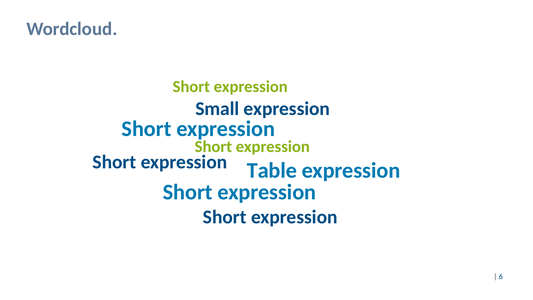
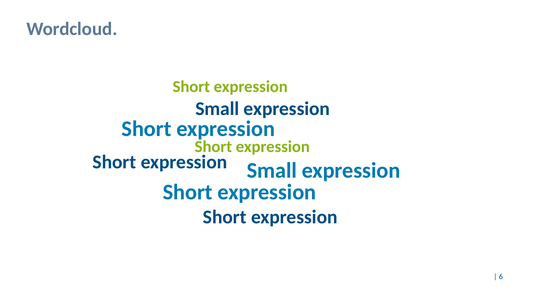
Table: Table -> Small (272, 170)
